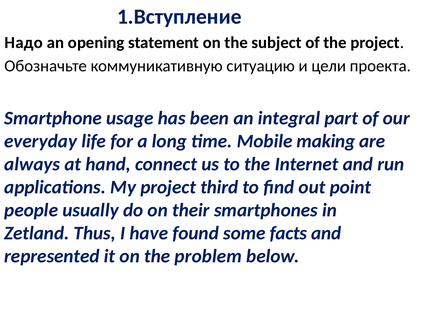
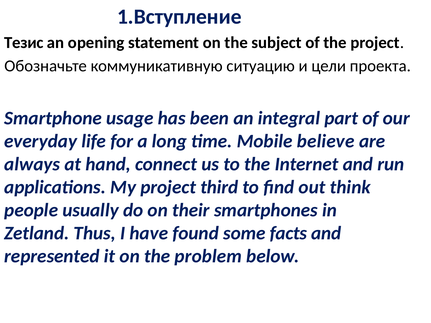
Надо: Надо -> Тезис (24, 43)
making: making -> believe (326, 141)
point: point -> think (350, 187)
